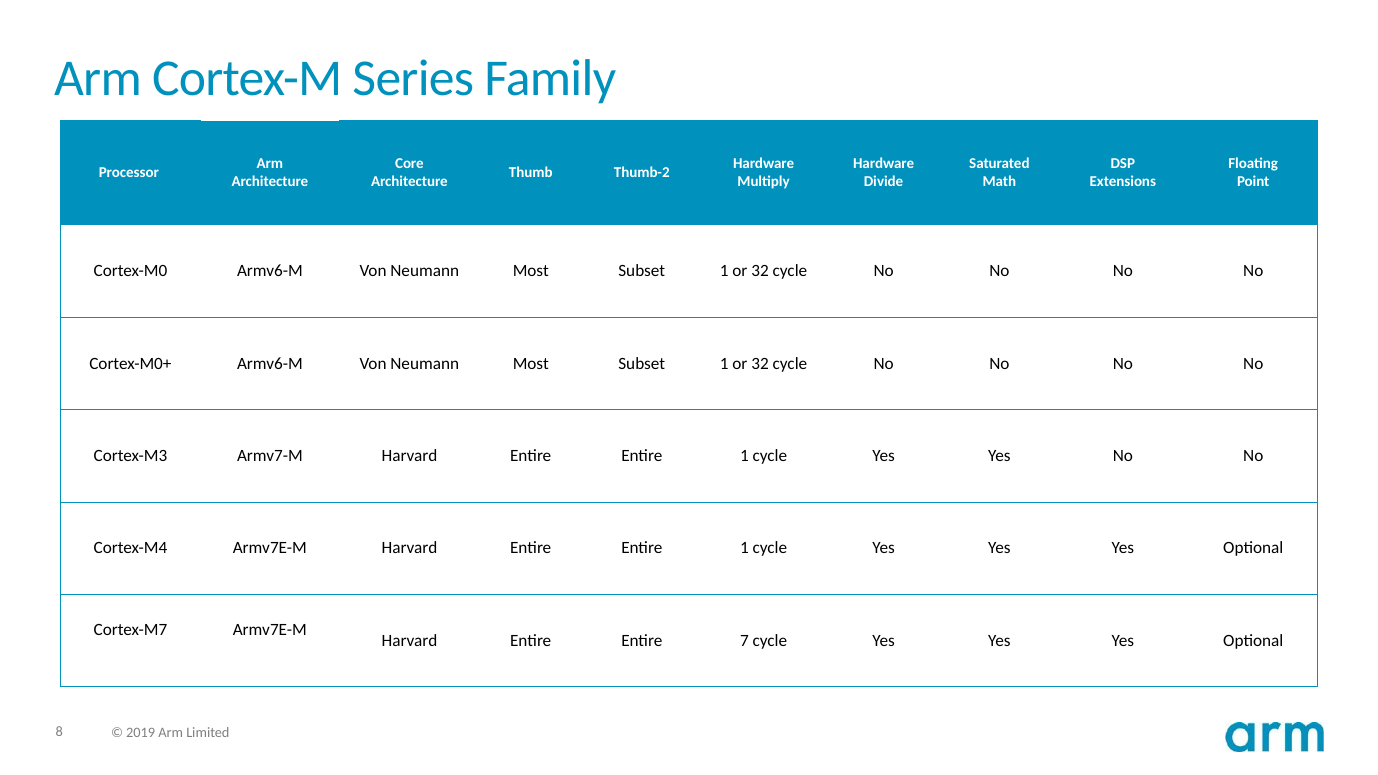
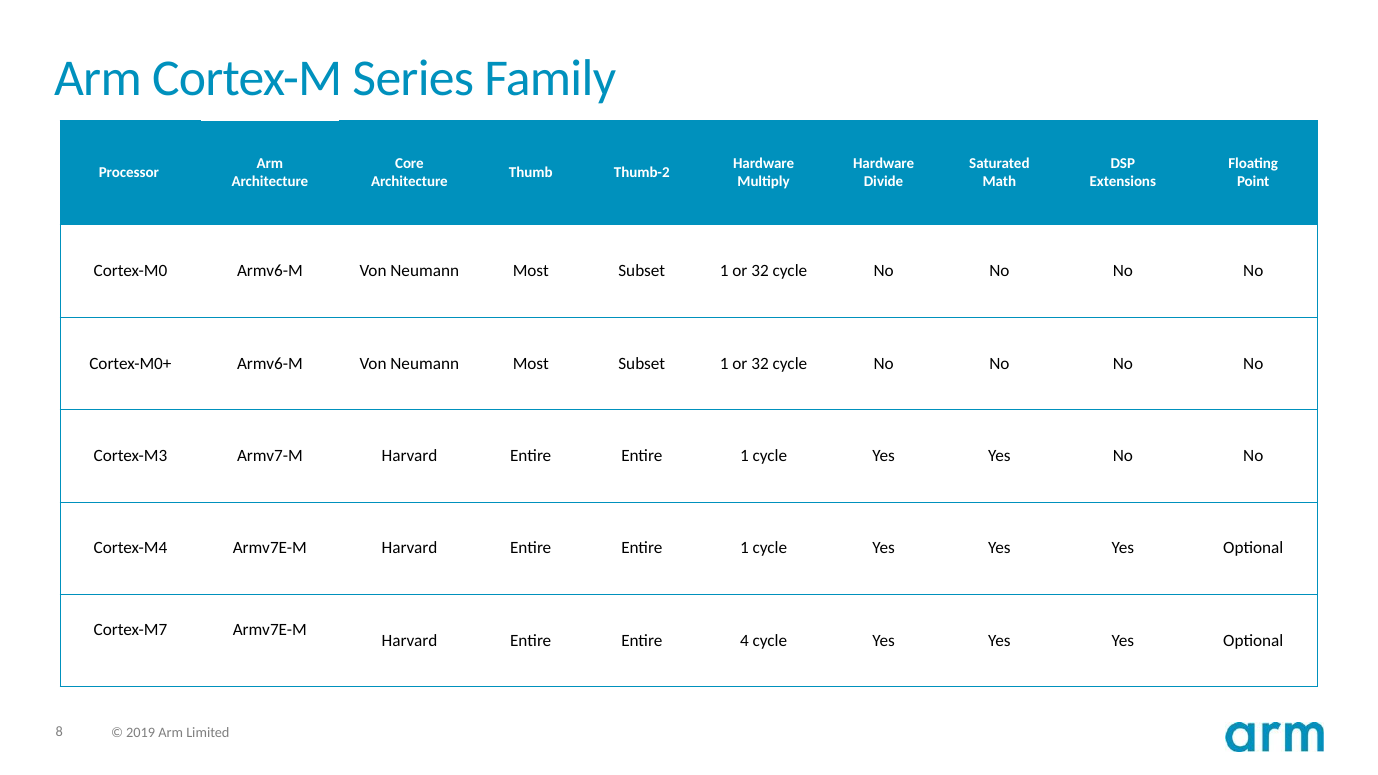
7: 7 -> 4 (744, 641)
